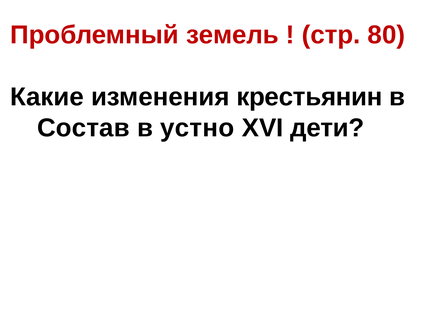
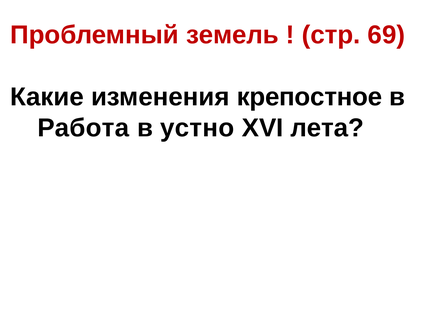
80: 80 -> 69 (386, 35)
крестьянин: крестьянин -> крепостное (309, 97)
Состав: Состав -> Работа (83, 128)
дети: дети -> лета (327, 128)
